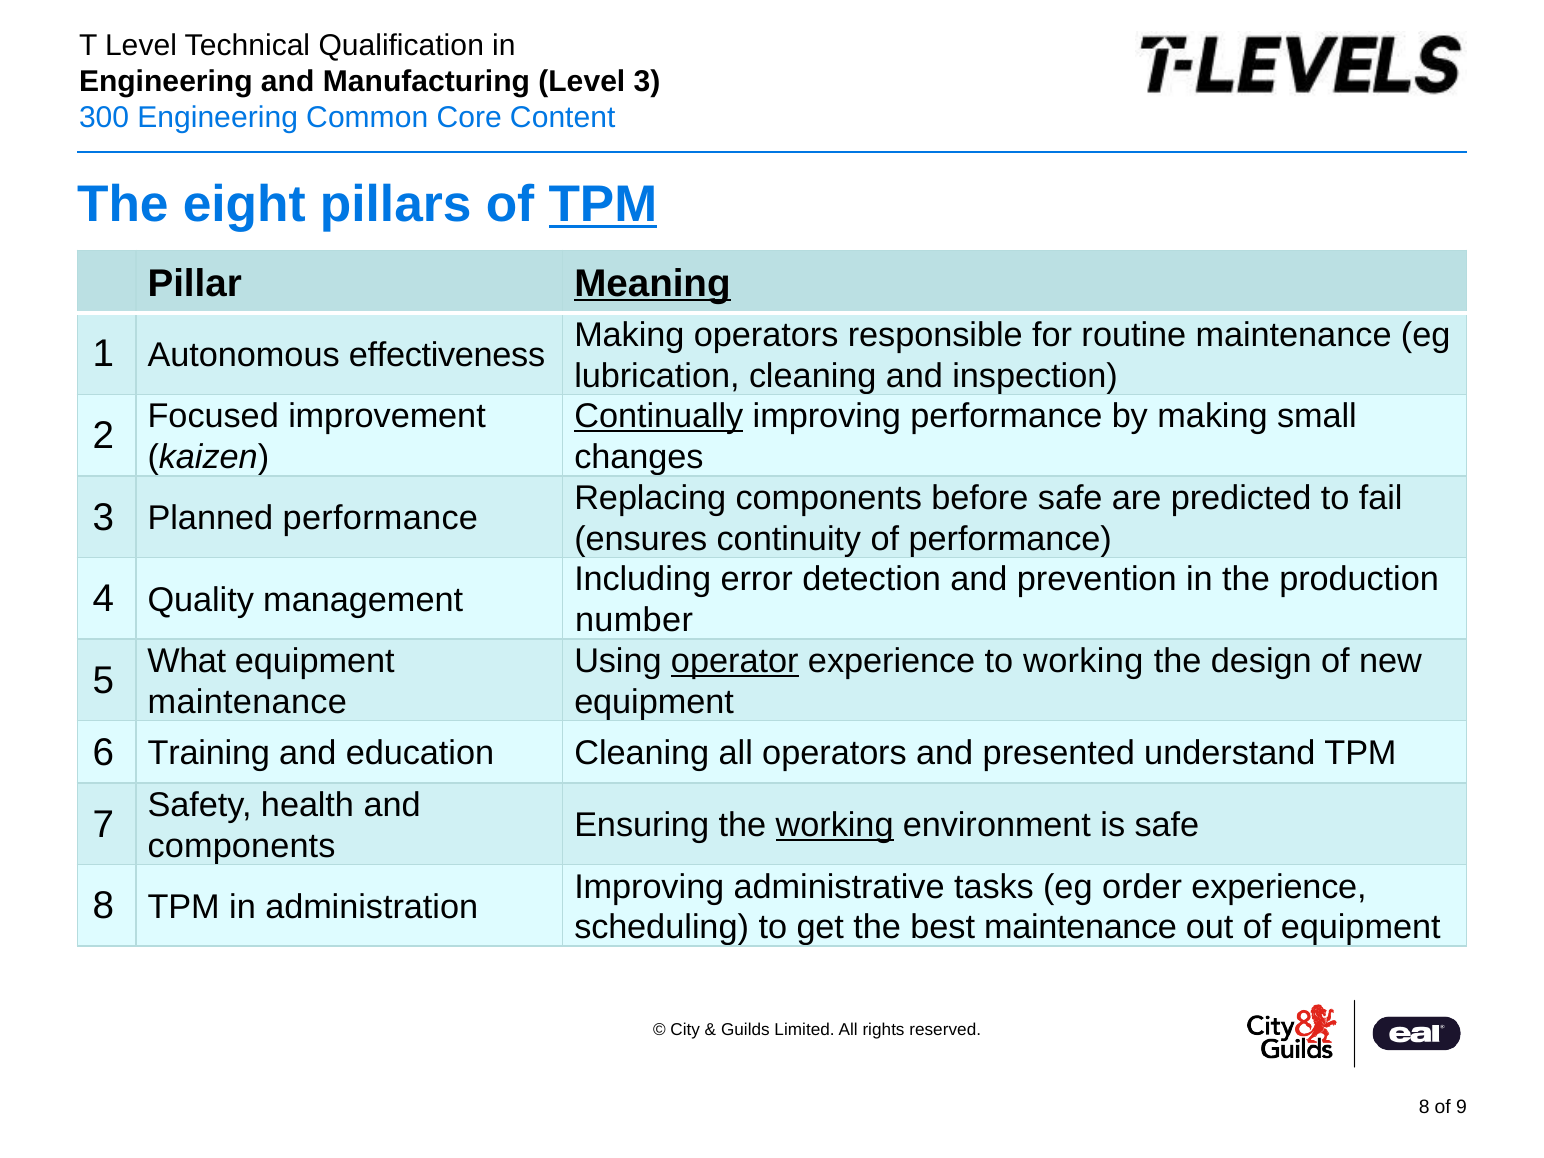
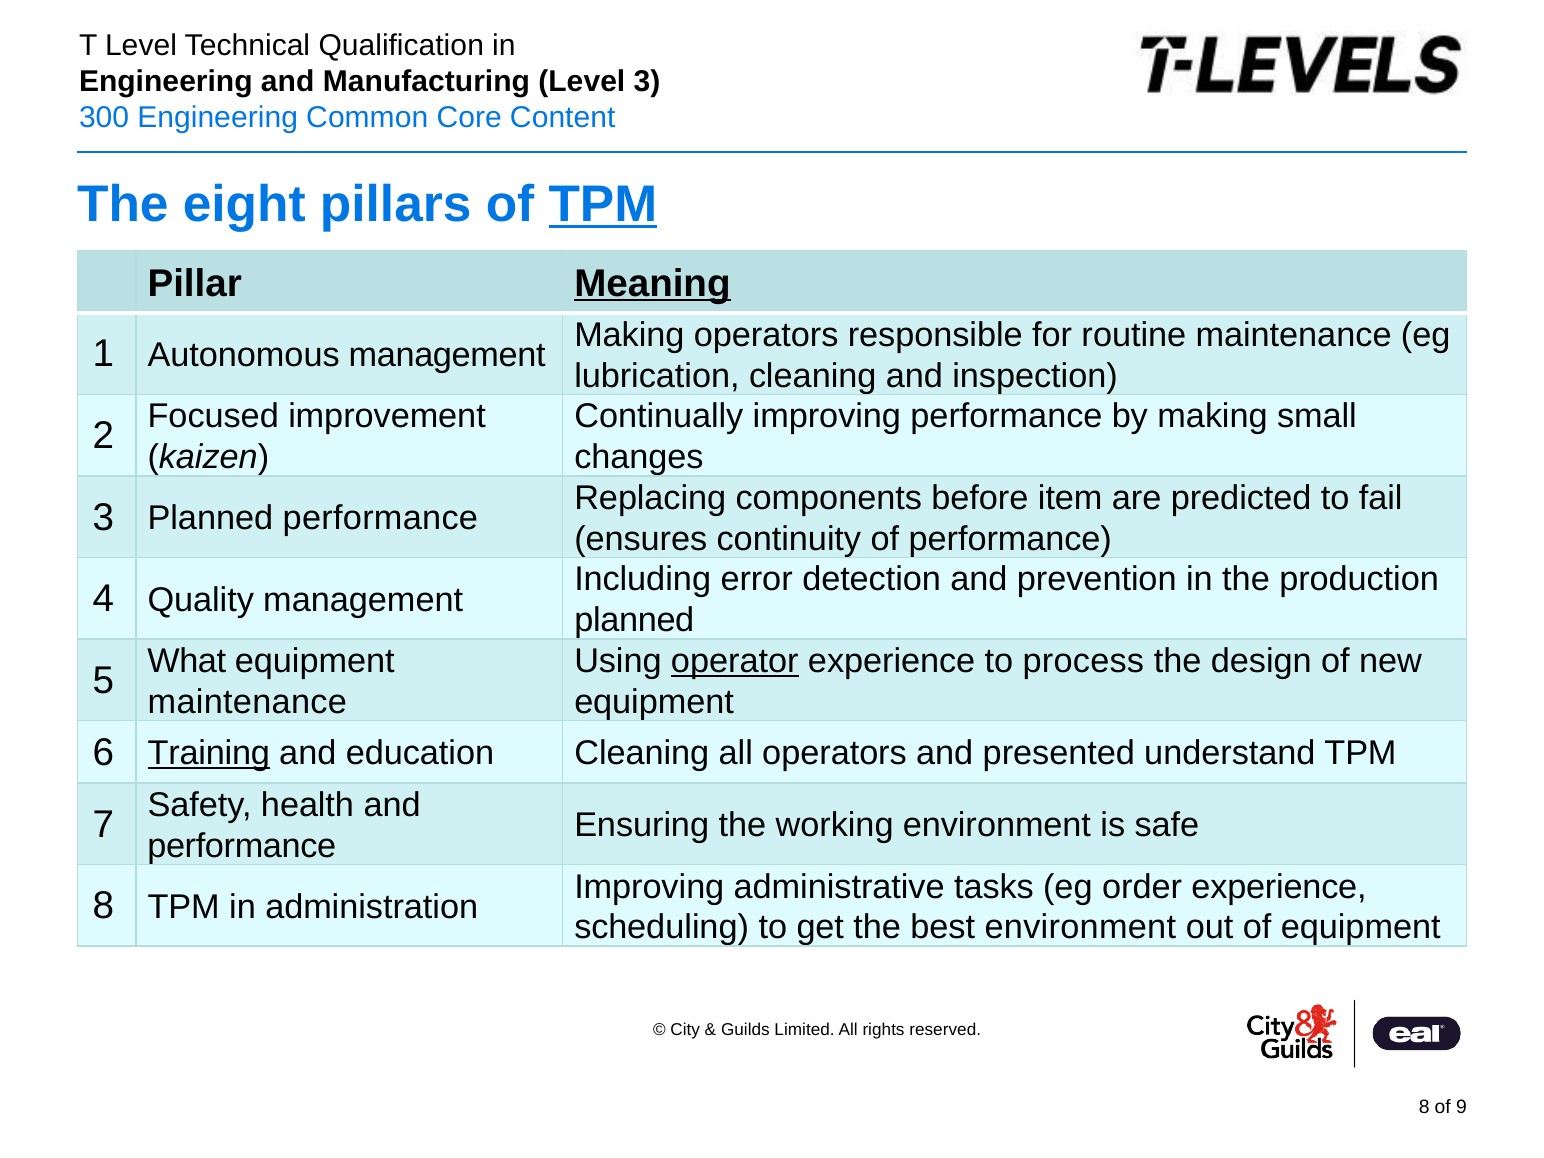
Autonomous effectiveness: effectiveness -> management (447, 355)
Continually underline: present -> none (659, 417)
before safe: safe -> item (1070, 498)
number: number -> planned (634, 620)
to working: working -> process (1083, 661)
Training underline: none -> present (209, 754)
working underline: present -> none (835, 826)
components: components -> performance (242, 846)
best maintenance: maintenance -> environment (1080, 927)
